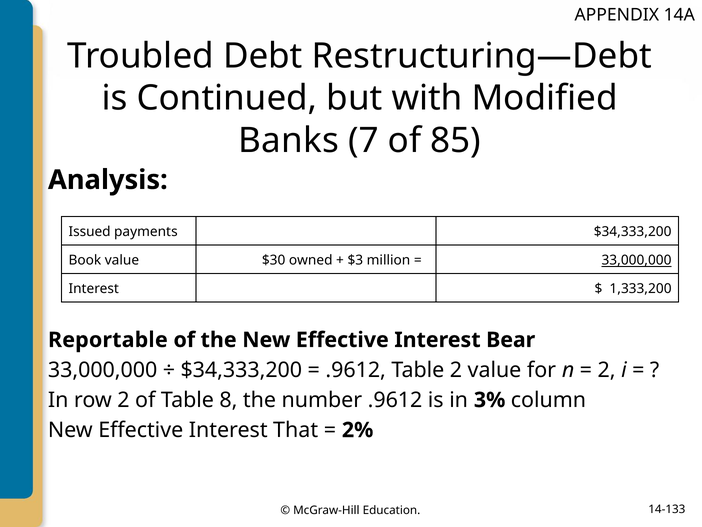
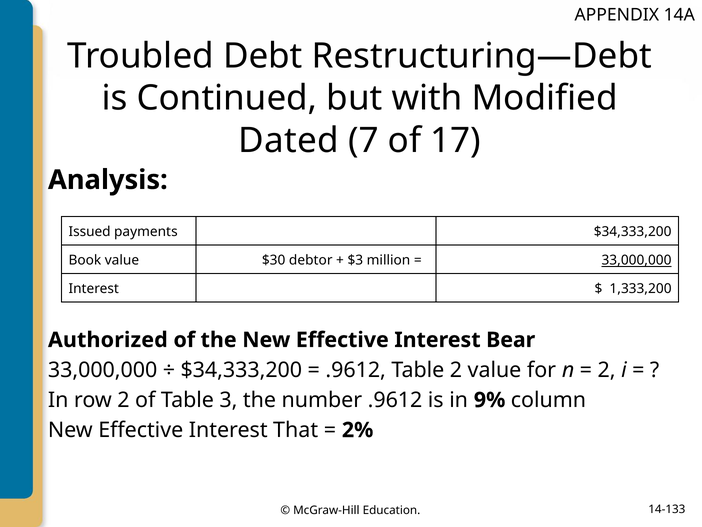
Banks: Banks -> Dated (289, 140)
85: 85 -> 17 (456, 140)
owned: owned -> debtor (311, 260)
Reportable: Reportable -> Authorized (108, 340)
8: 8 -> 3 (228, 400)
3%: 3% -> 9% (490, 400)
